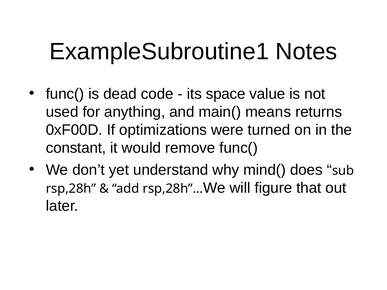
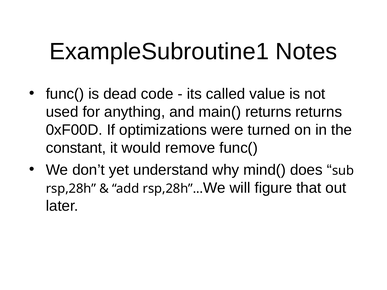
space: space -> called (226, 94)
main( means: means -> returns (268, 112)
